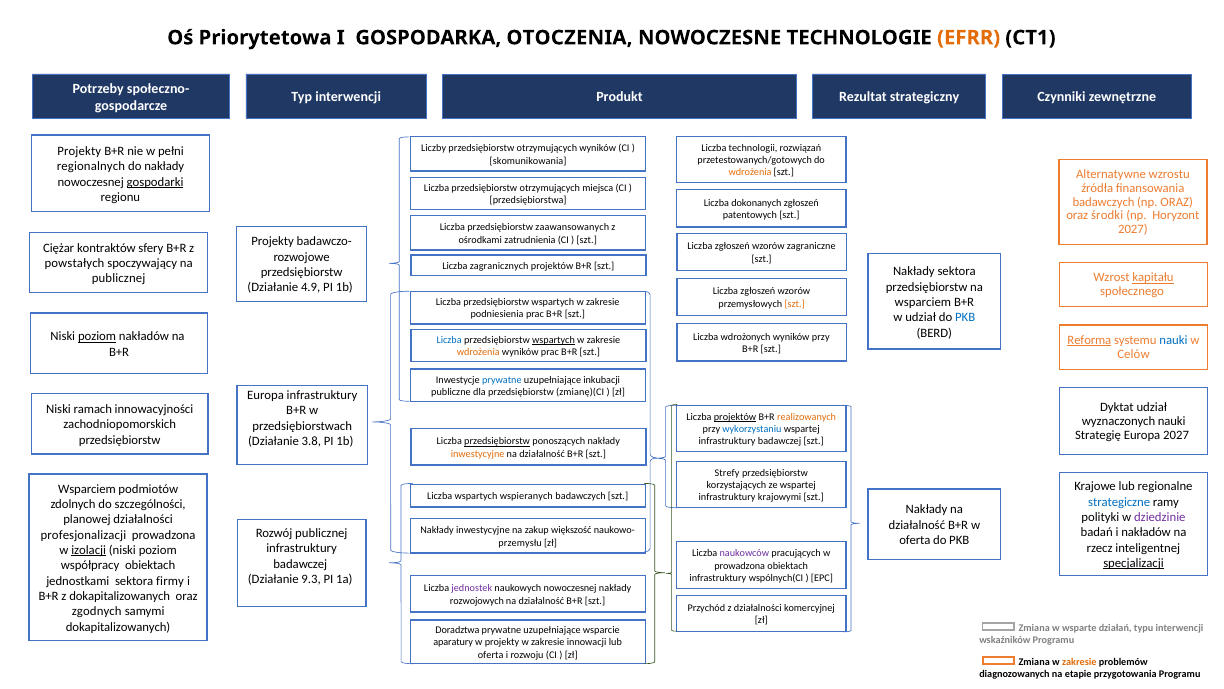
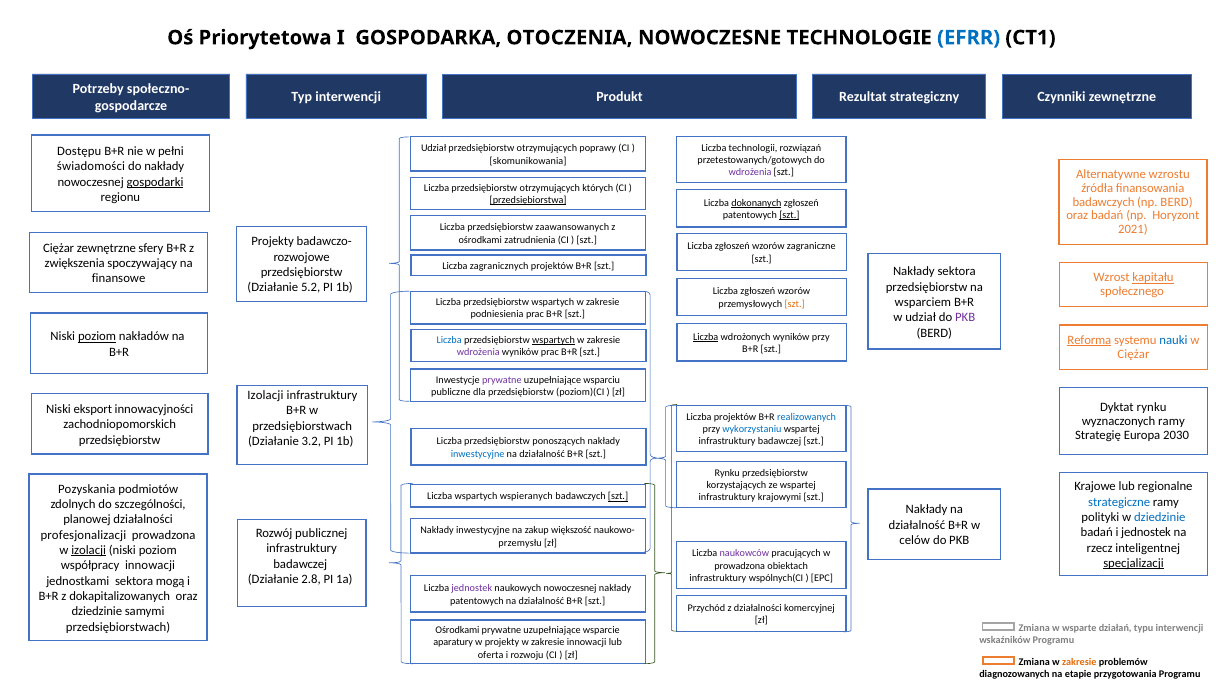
EFRR colour: orange -> blue (969, 38)
Liczby: Liczby -> Udział (434, 149)
otrzymujących wyników: wyników -> poprawy (598, 149)
Projekty: Projekty -> Dostępu (79, 151)
regionalnych: regionalnych -> świadomości (91, 167)
wdrożenia colour: orange -> purple (750, 172)
miejsca: miejsca -> których (598, 188)
przedsiębiorstwa underline: none -> present (528, 200)
np ORAZ: ORAZ -> BERD (1177, 202)
dokonanych underline: none -> present (756, 203)
oraz środki: środki -> badań (1107, 216)
szt underline: none -> present (789, 215)
2027: 2027 -> 2021 (1133, 229)
Ciężar kontraktów: kontraktów -> zewnętrzne (106, 248)
powstałych: powstałych -> zwiększenia (75, 263)
publicznej: publicznej -> finansowe (119, 278)
4.9: 4.9 -> 5.2 (311, 287)
PKB colour: blue -> purple (965, 317)
Liczba underline: none -> present (706, 337)
wdrożenia colour: orange -> purple (478, 352)
Celów: Celów -> Ciężar (1133, 354)
prywatne colour: blue -> purple (502, 380)
inkubacji: inkubacji -> wsparciu (602, 380)
zmianę)(CI: zmianę)(CI -> poziom)(CI (580, 392)
Europa: Europa -> Izolacji (265, 395)
Dyktat udział: udział -> rynku (1152, 407)
ramach: ramach -> eksport (93, 409)
projektów underline: present -> none (735, 417)
realizowanych colour: orange -> blue (807, 417)
wyznaczonych nauki: nauki -> ramy (1172, 421)
Europa 2027: 2027 -> 2030 (1176, 434)
3.8: 3.8 -> 3.2 (311, 441)
przedsiębiorstw underline: present -> none (497, 441)
inwestycyjne colour: orange -> blue (478, 453)
Strefy: Strefy -> Rynku (727, 473)
Wsparciem: Wsparciem -> Pozyskania (87, 489)
szt underline: none -> present (618, 496)
dziedzinie colour: purple -> blue (1160, 517)
i nakładów: nakładów -> jednostek (1146, 532)
oferta: oferta -> celów (915, 540)
współpracy obiektach: obiektach -> innowacji (150, 565)
9.3: 9.3 -> 2.8 (311, 579)
firmy: firmy -> mogą (170, 581)
rozwojowych: rozwojowych -> patentowych (477, 600)
zgodnych: zgodnych -> dziedzinie (97, 611)
dokapitalizowanych: dokapitalizowanych -> przedsiębiorstwach (118, 627)
Doradztwa: Doradztwa -> Ośrodkami (457, 630)
